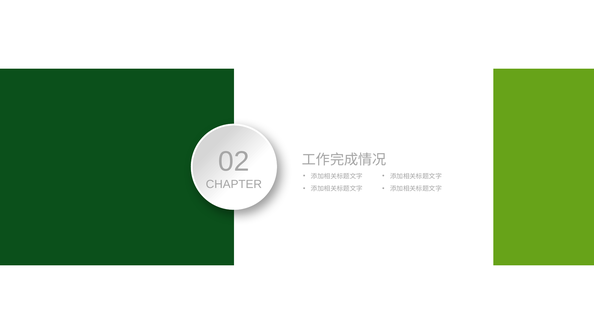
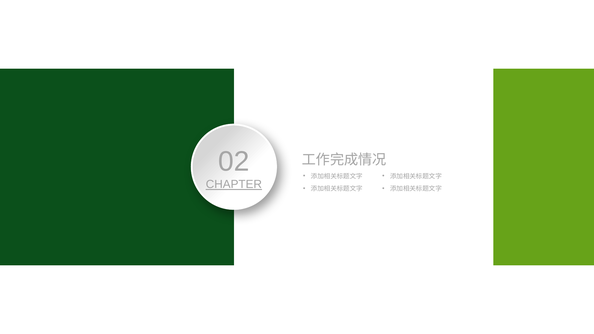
CHAPTER underline: none -> present (234, 185)
